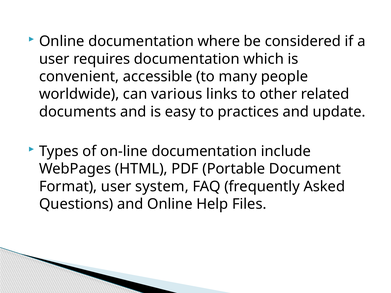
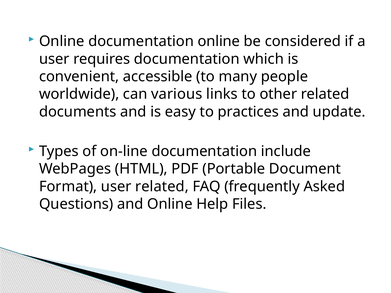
documentation where: where -> online (219, 41)
user system: system -> related (162, 187)
